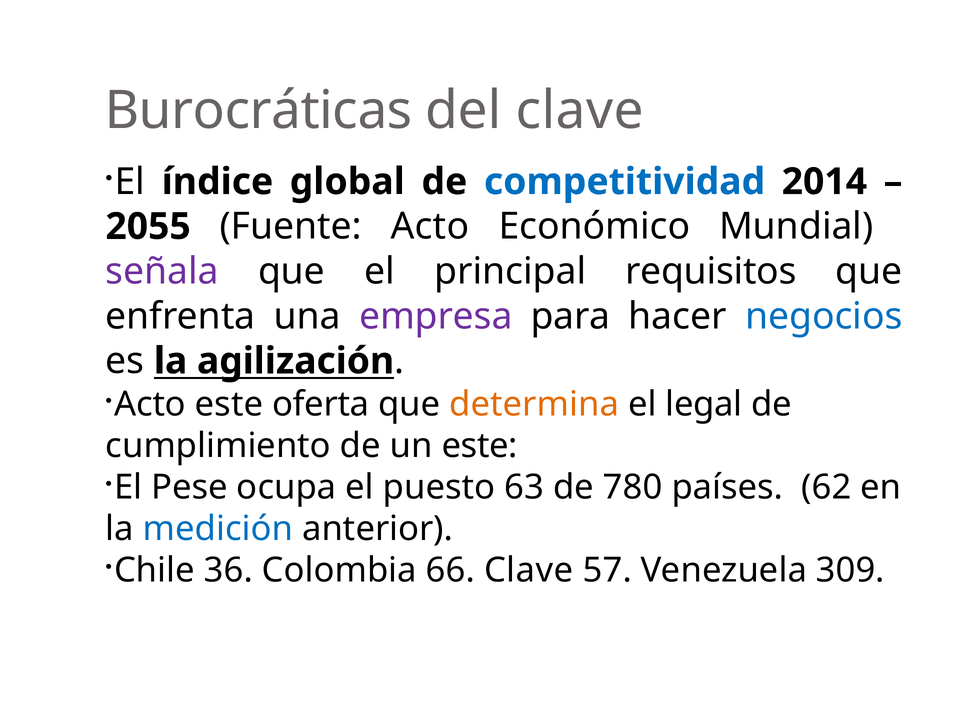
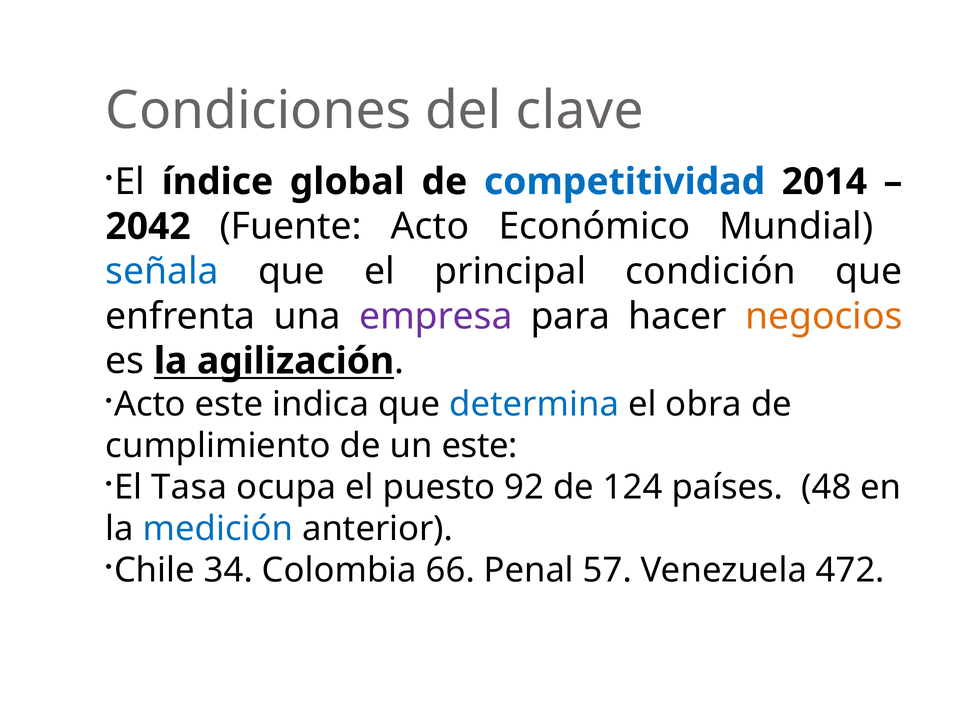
Burocráticas: Burocráticas -> Condiciones (258, 111)
2055: 2055 -> 2042 (148, 227)
señala colour: purple -> blue (162, 271)
requisitos: requisitos -> condición (711, 271)
negocios colour: blue -> orange (824, 316)
oferta: oferta -> indica (321, 404)
determina colour: orange -> blue (534, 404)
legal: legal -> obra (704, 404)
Pese: Pese -> Tasa (189, 487)
63: 63 -> 92 (524, 487)
780: 780 -> 124 (633, 487)
62: 62 -> 48 (826, 487)
36: 36 -> 34 (228, 570)
66 Clave: Clave -> Penal (529, 570)
309: 309 -> 472 (850, 570)
